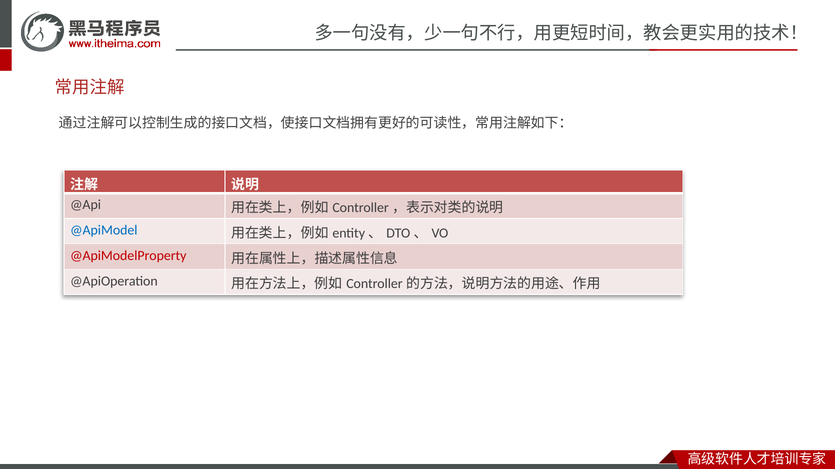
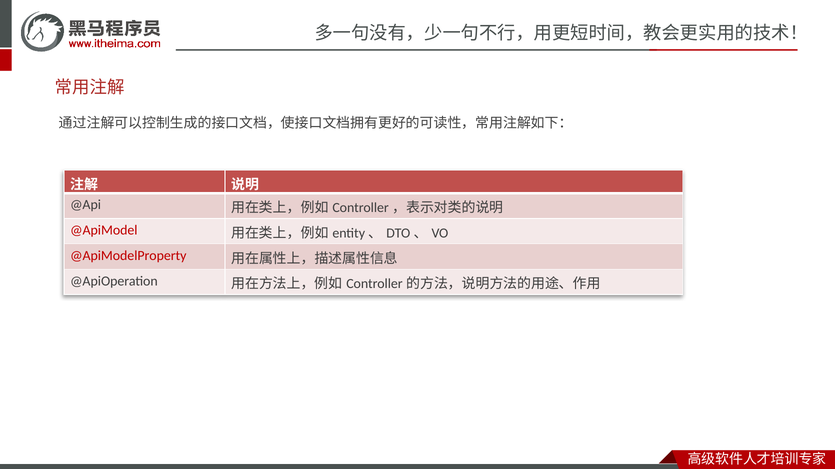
@ApiModel colour: blue -> red (104, 231)
